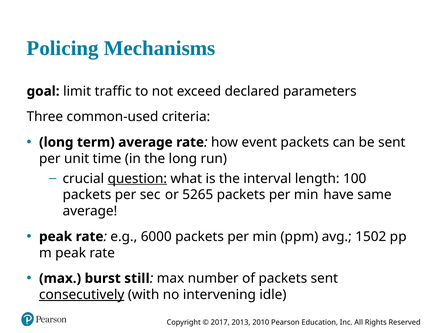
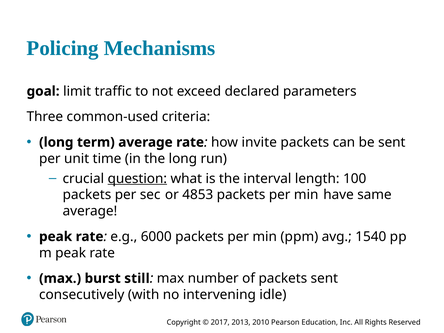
event: event -> invite (259, 142)
5265: 5265 -> 4853 (198, 195)
1502: 1502 -> 1540 (371, 237)
consecutively underline: present -> none (82, 295)
